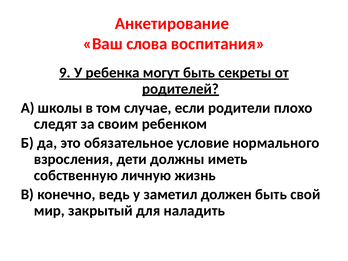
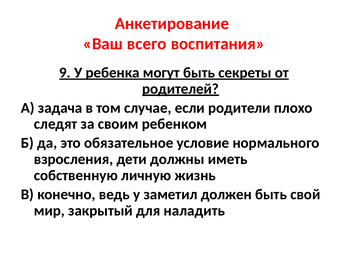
слова: слова -> всего (147, 44)
школы: школы -> задача (60, 108)
